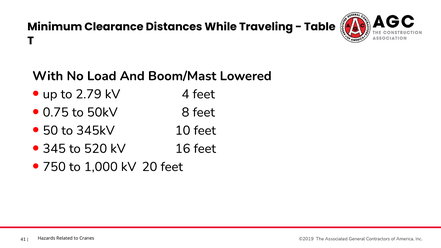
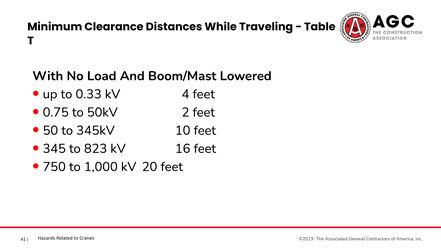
2.79: 2.79 -> 0.33 (89, 94)
8: 8 -> 2 (185, 112)
520: 520 -> 823 (96, 149)
